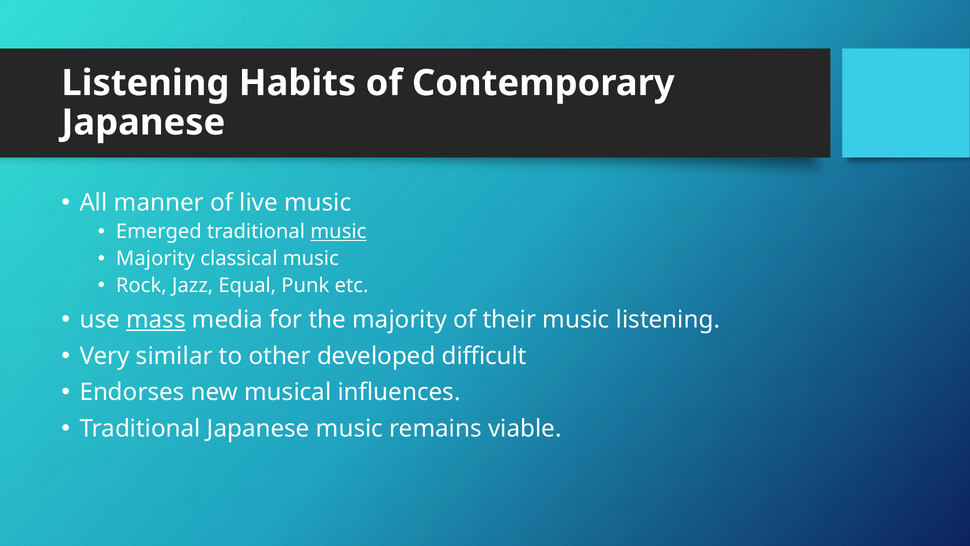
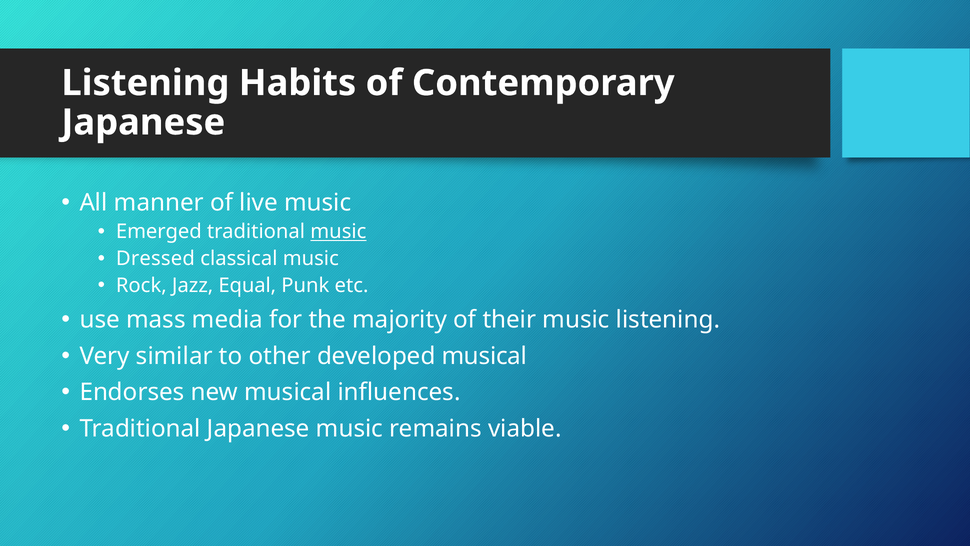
Majority: Majority -> Dressed (155, 258)
mass underline: present -> none (156, 319)
developed difficult: difficult -> musical (484, 356)
